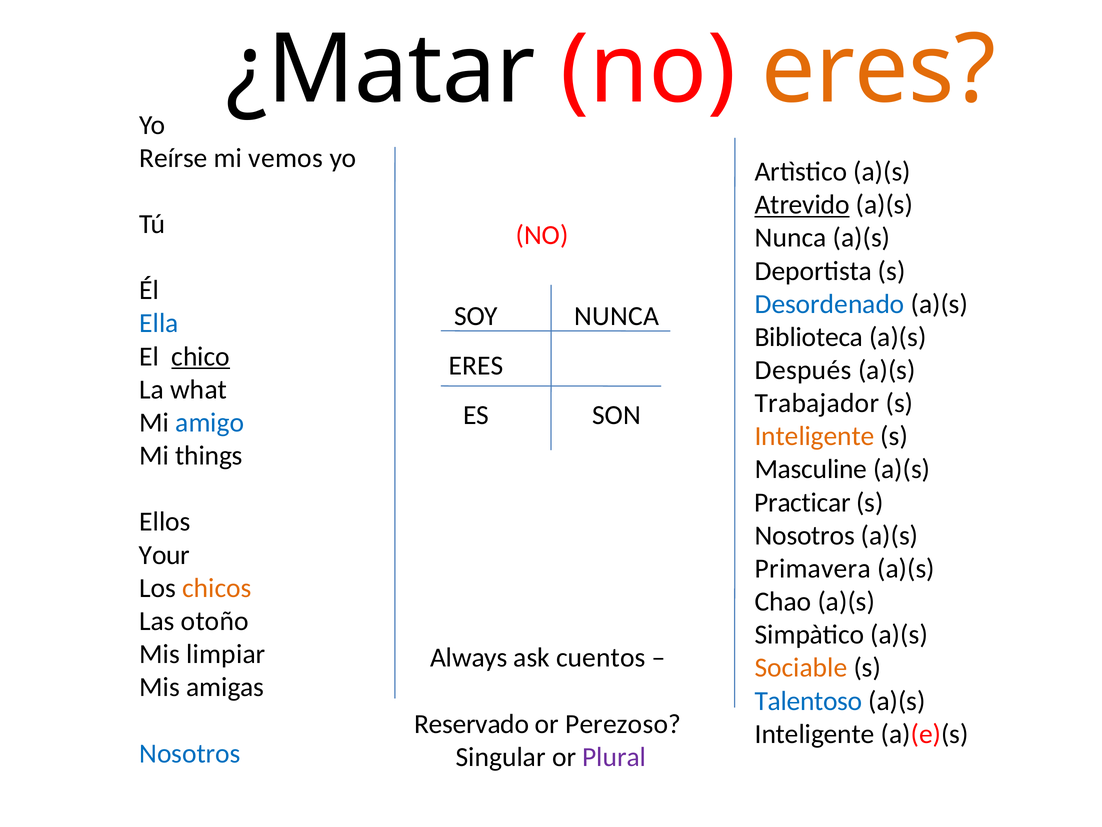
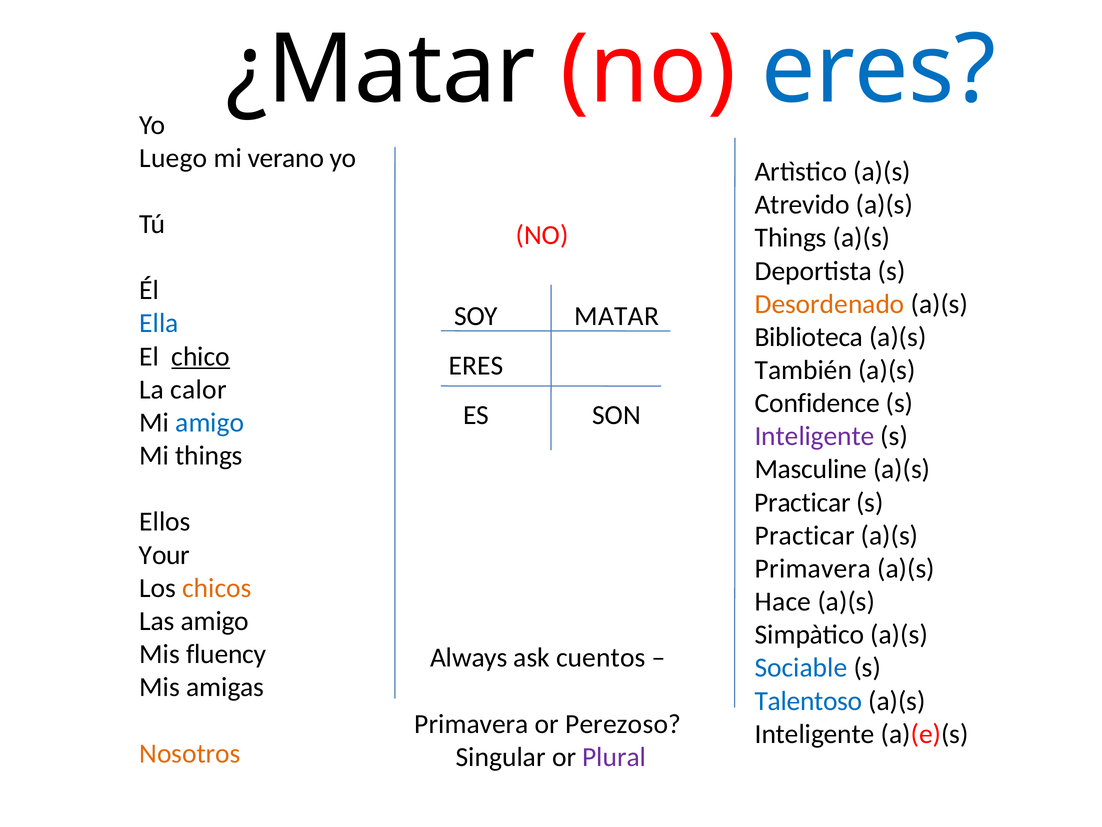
eres colour: orange -> blue (879, 70)
Reírse: Reírse -> Luego (173, 158)
vemos: vemos -> verano (286, 158)
Atrevido underline: present -> none (802, 205)
Nunca: Nunca -> Things (791, 238)
Desordenado colour: blue -> orange (830, 304)
NUNCA: NUNCA -> MATAR (617, 316)
Después: Después -> También (803, 370)
what: what -> calor (199, 389)
Trabajador: Trabajador -> Confidence (817, 403)
Inteligente colour: orange -> purple (815, 436)
Nosotros: Nosotros -> Practicar (805, 535)
Chao: Chao -> Hace (783, 601)
Las otoño: otoño -> amigo (215, 621)
limpiar: limpiar -> fluency (226, 654)
Sociable colour: orange -> blue (801, 667)
Reservado: Reservado -> Primavera (472, 724)
Nosotros colour: blue -> orange (190, 753)
